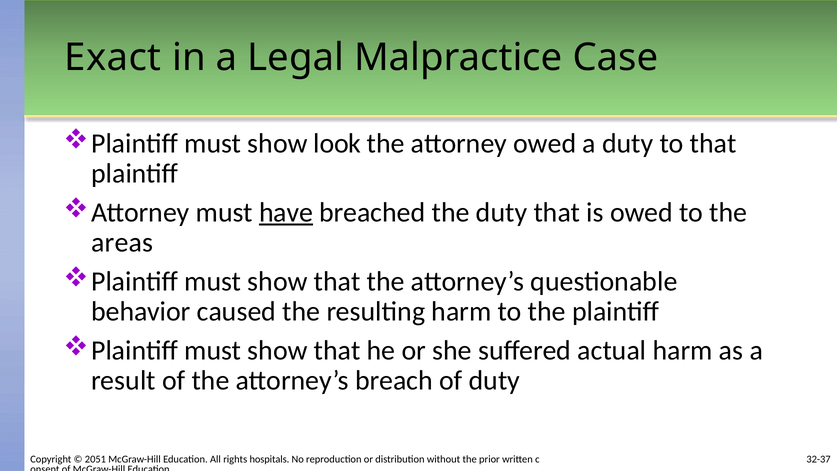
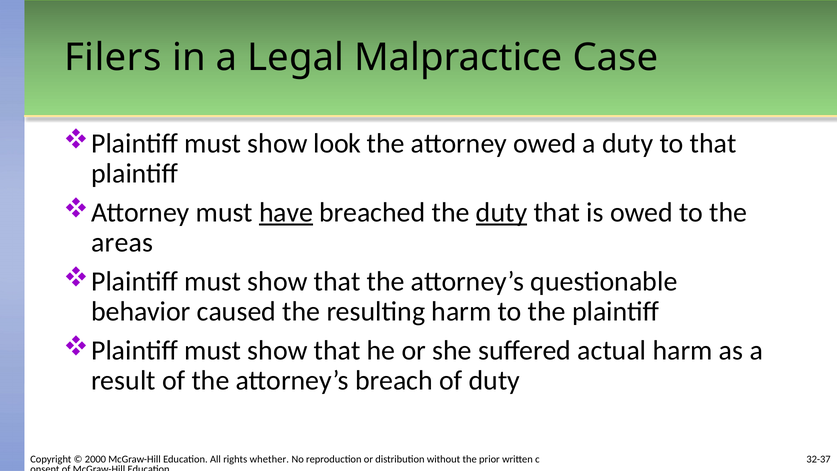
Exact: Exact -> Filers (113, 58)
duty underline: none -> present (502, 212)
2051: 2051 -> 2000 (95, 459)
hospitals: hospitals -> whether (269, 459)
